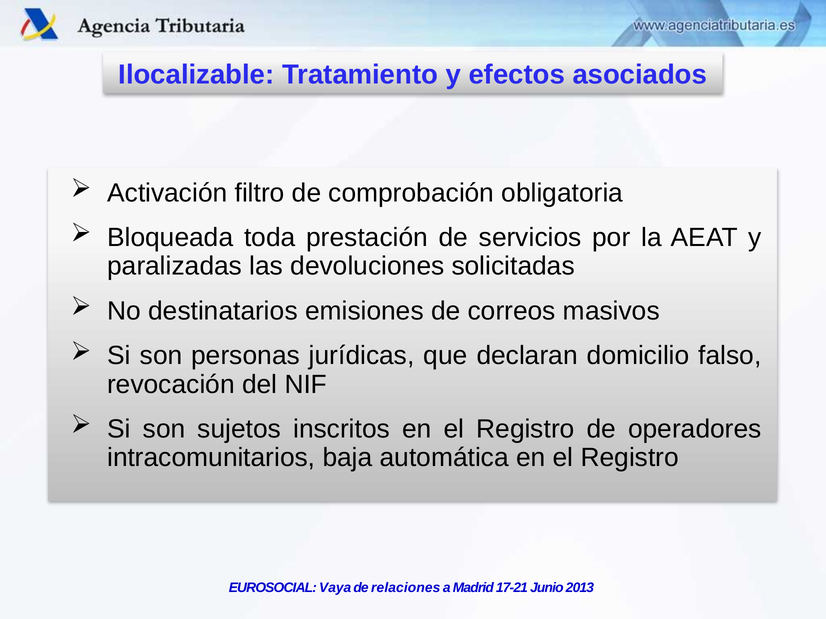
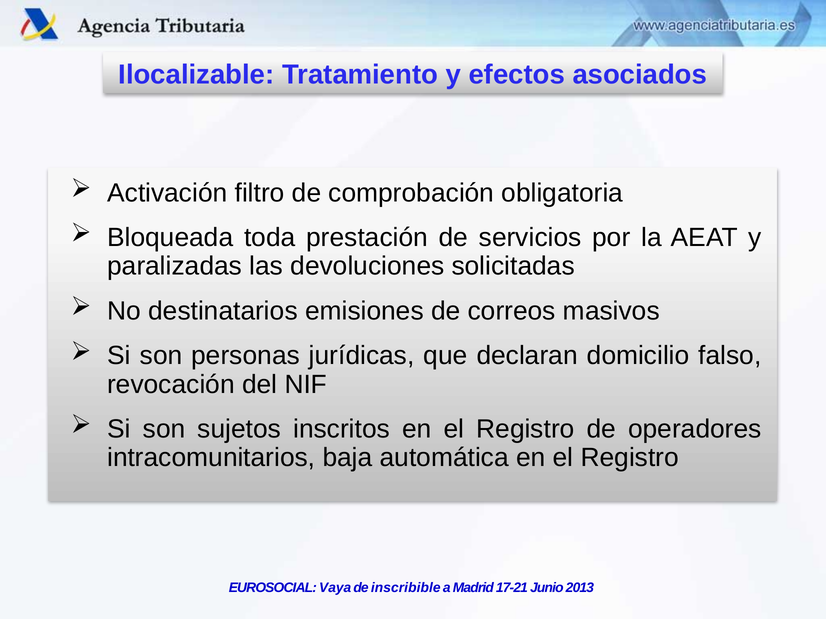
relaciones: relaciones -> inscribible (406, 588)
